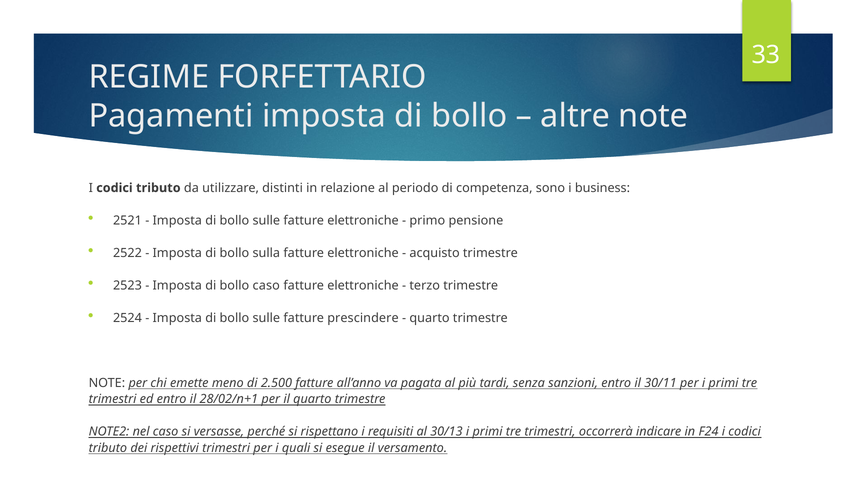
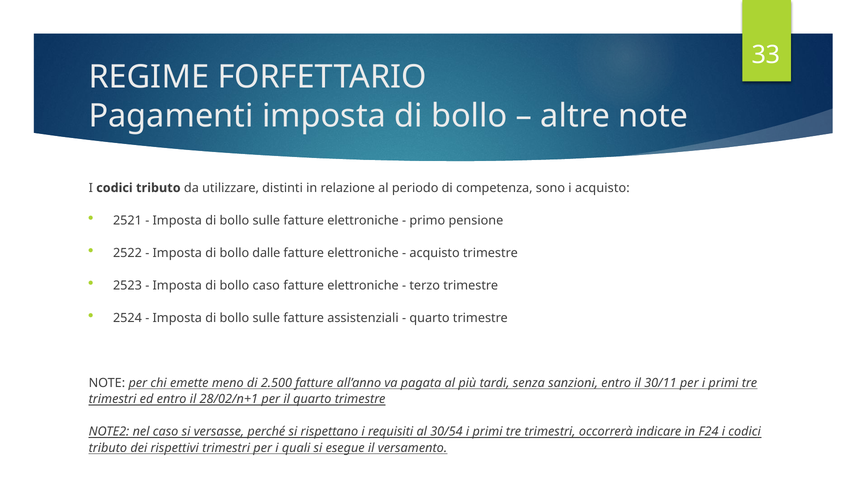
i business: business -> acquisto (602, 188)
sulla: sulla -> dalle (266, 253)
prescindere: prescindere -> assistenziali (363, 318)
30/13: 30/13 -> 30/54 (446, 431)
